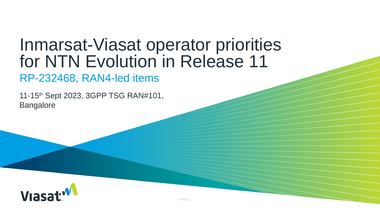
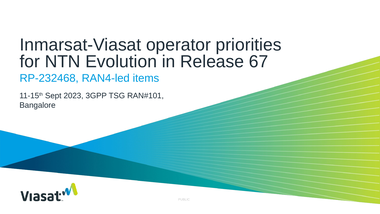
11: 11 -> 67 (259, 62)
